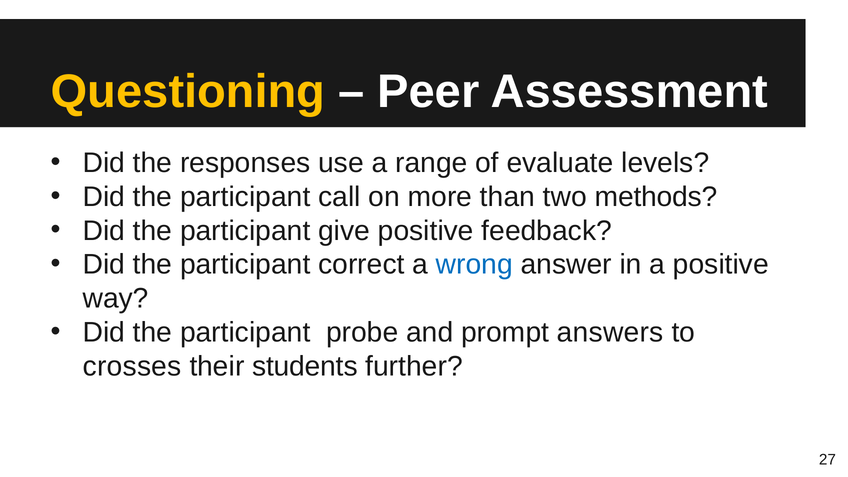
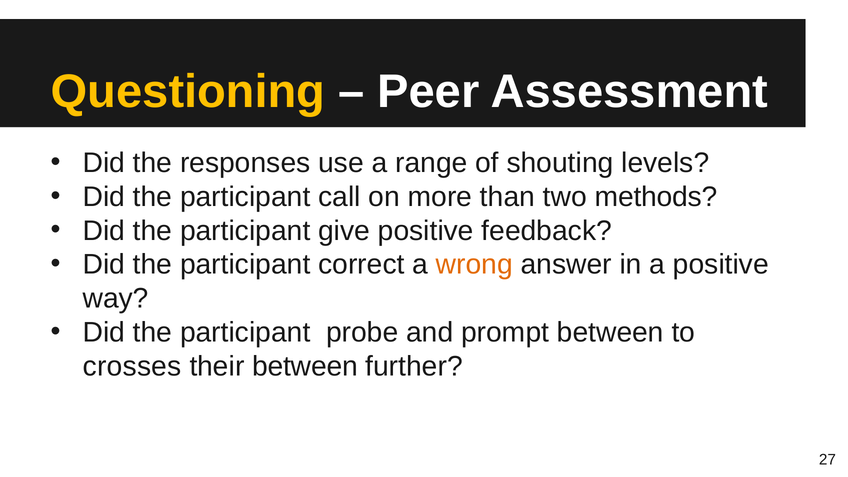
evaluate: evaluate -> shouting (560, 163)
wrong colour: blue -> orange (474, 265)
prompt answers: answers -> between (610, 332)
their students: students -> between (305, 366)
